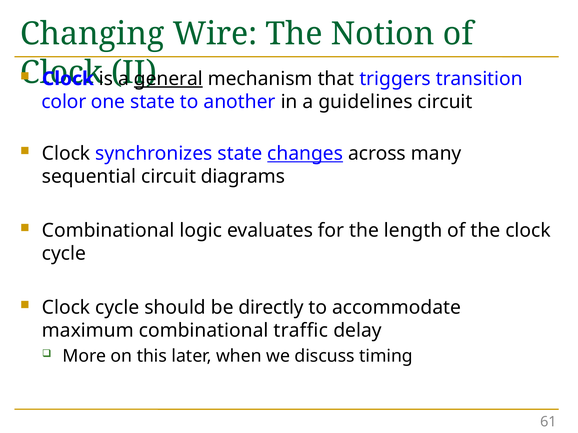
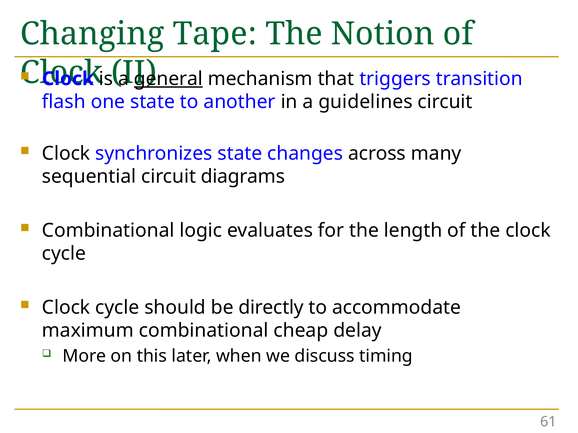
Wire: Wire -> Tape (215, 34)
color: color -> flash (64, 102)
changes underline: present -> none (305, 154)
traffic: traffic -> cheap (301, 331)
